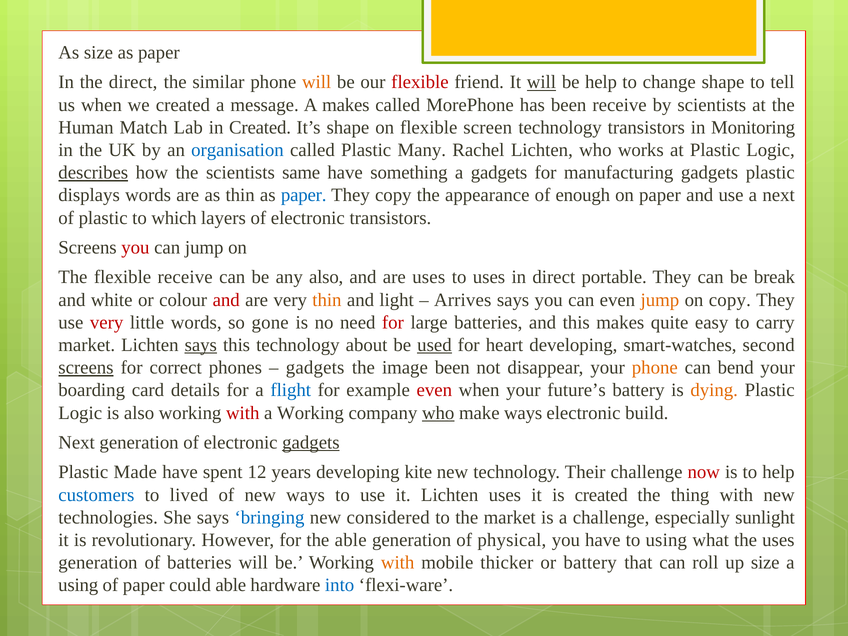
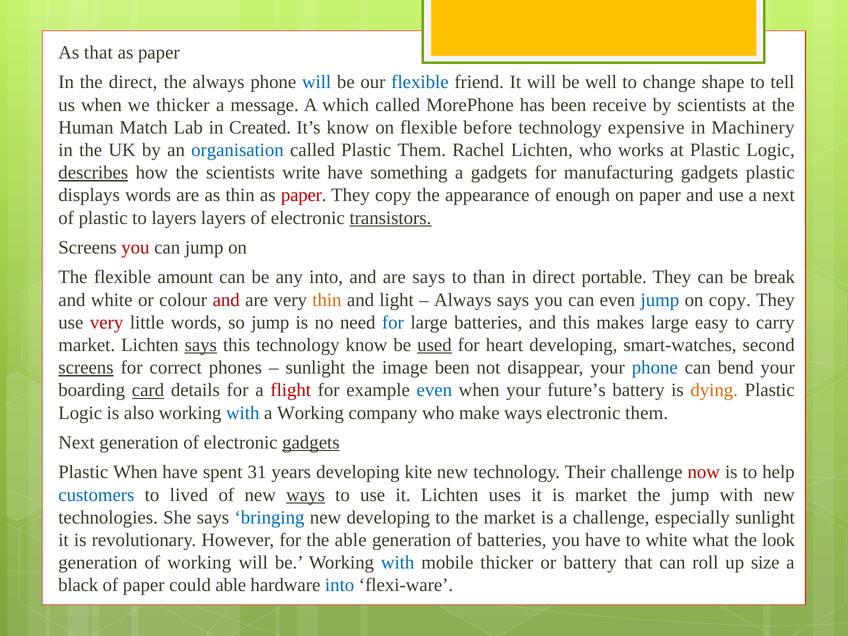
As size: size -> that (98, 53)
the similar: similar -> always (218, 82)
will colour: orange -> blue (317, 82)
flexible colour: red -> blue (420, 82)
will underline: present -> none (541, 82)
be help: help -> well (601, 82)
we created: created -> thicker (183, 105)
A makes: makes -> which (346, 105)
It’s shape: shape -> know (348, 127)
screen: screen -> before (488, 127)
technology transistors: transistors -> expensive (646, 127)
Monitoring: Monitoring -> Machinery (753, 127)
Plastic Many: Many -> Them (422, 150)
same: same -> write (301, 173)
paper colour: blue -> red (304, 195)
to which: which -> layers (174, 218)
transistors underline: none -> present (390, 218)
flexible receive: receive -> amount (185, 277)
any also: also -> into (326, 277)
are uses: uses -> says (429, 277)
to uses: uses -> than (489, 277)
Arrives: Arrives -> Always (463, 300)
jump colour: orange -> blue (660, 300)
so gone: gone -> jump (270, 322)
for colour: red -> blue (393, 322)
makes quite: quite -> large (670, 322)
technology about: about -> know (367, 345)
gadgets: gadgets -> sunlight (315, 368)
phone colour: orange -> blue (655, 368)
card underline: none -> present (148, 390)
flight colour: blue -> red (291, 390)
even colour: red -> blue (434, 390)
with colour: red -> blue (243, 413)
who underline: present -> none (438, 413)
electronic build: build -> them (647, 413)
Plastic Made: Made -> When (135, 472)
12: 12 -> 31 (257, 472)
ways underline: none -> present (306, 495)
is created: created -> market (601, 495)
the thing: thing -> jump (690, 495)
new considered: considered -> developing (388, 517)
of physical: physical -> batteries (512, 540)
to using: using -> white (666, 540)
the uses: uses -> look (778, 540)
of batteries: batteries -> working (199, 563)
with colour: orange -> blue (398, 563)
using: using -> black (78, 585)
